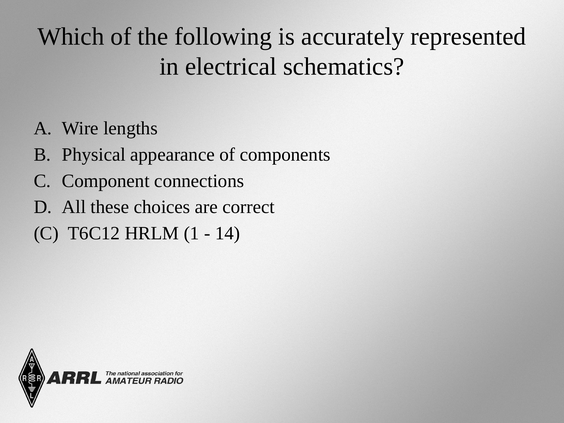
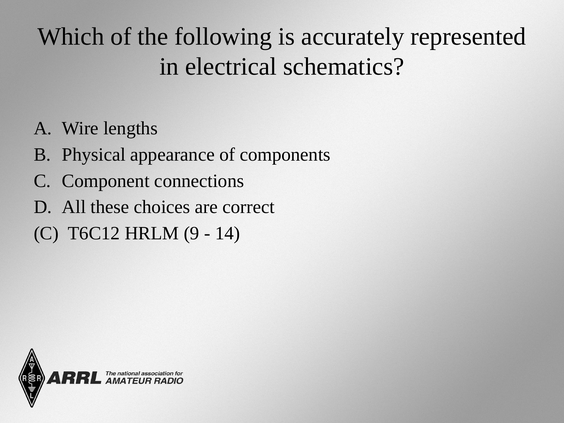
1: 1 -> 9 (192, 233)
